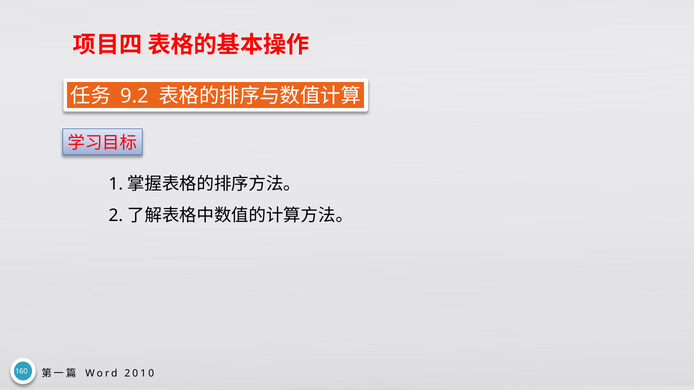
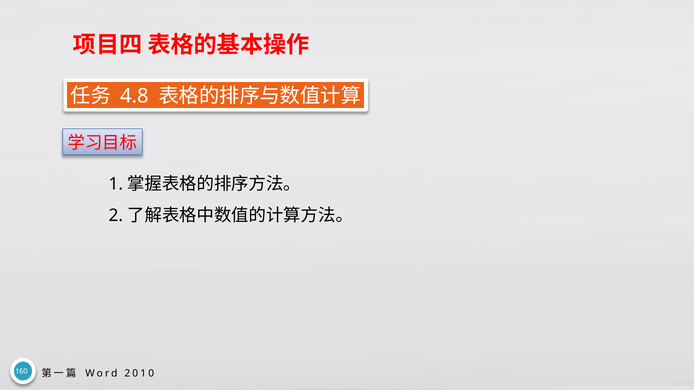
9.2: 9.2 -> 4.8 (134, 96)
